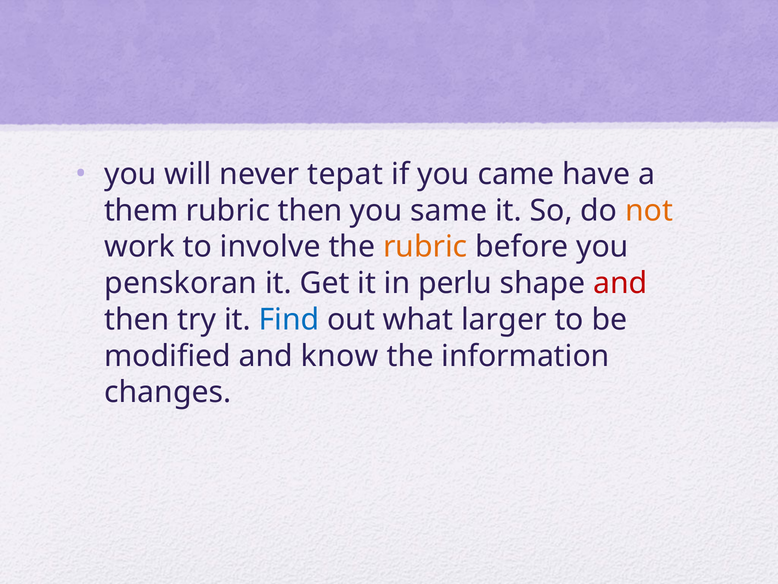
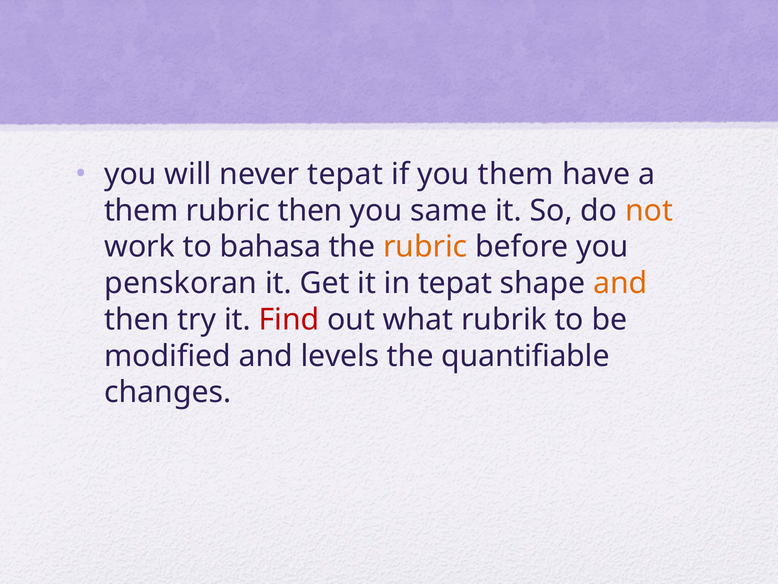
you came: came -> them (516, 174)
involve: involve -> bahasa (270, 247)
in perlu: perlu -> tepat (455, 283)
and colour: red -> orange (620, 283)
Find colour: blue -> red (289, 319)
larger: larger -> rubrik (504, 319)
know: know -> levels (340, 356)
information: information -> quantifiable (525, 356)
